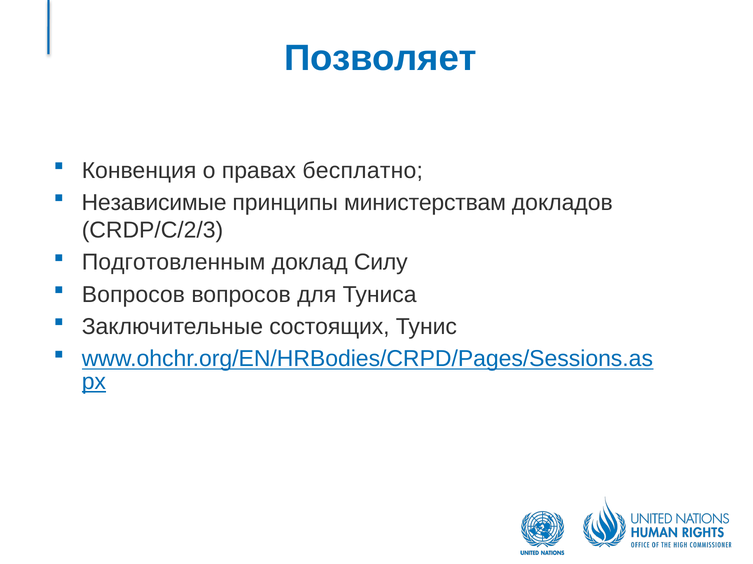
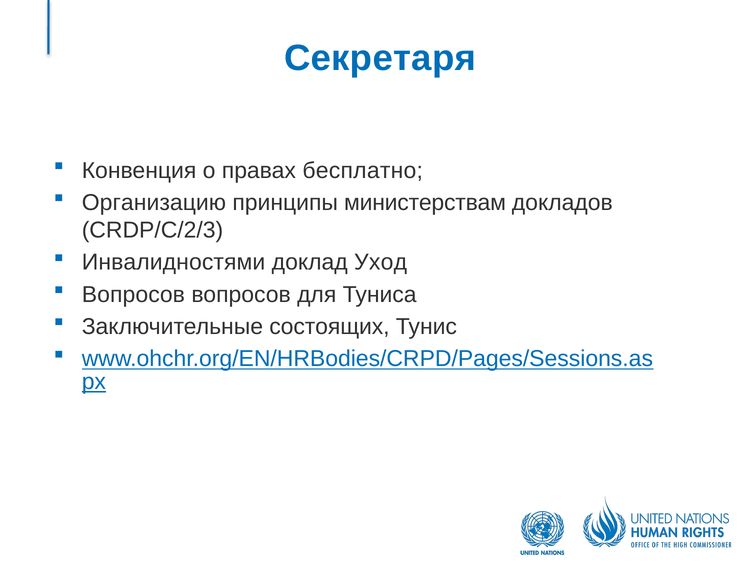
Позволяет: Позволяет -> Секретаря (380, 58)
Независимые: Независимые -> Организацию (154, 203)
Подготовленным: Подготовленным -> Инвалидностями (174, 263)
Силу: Силу -> Уход (381, 263)
